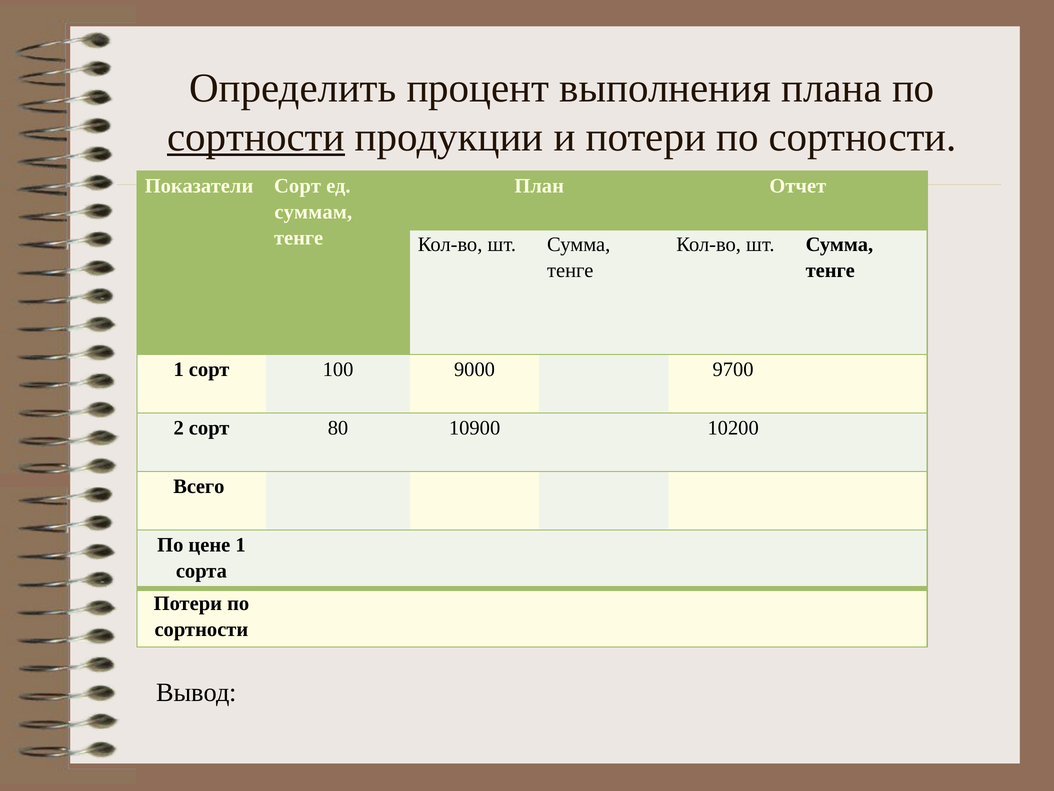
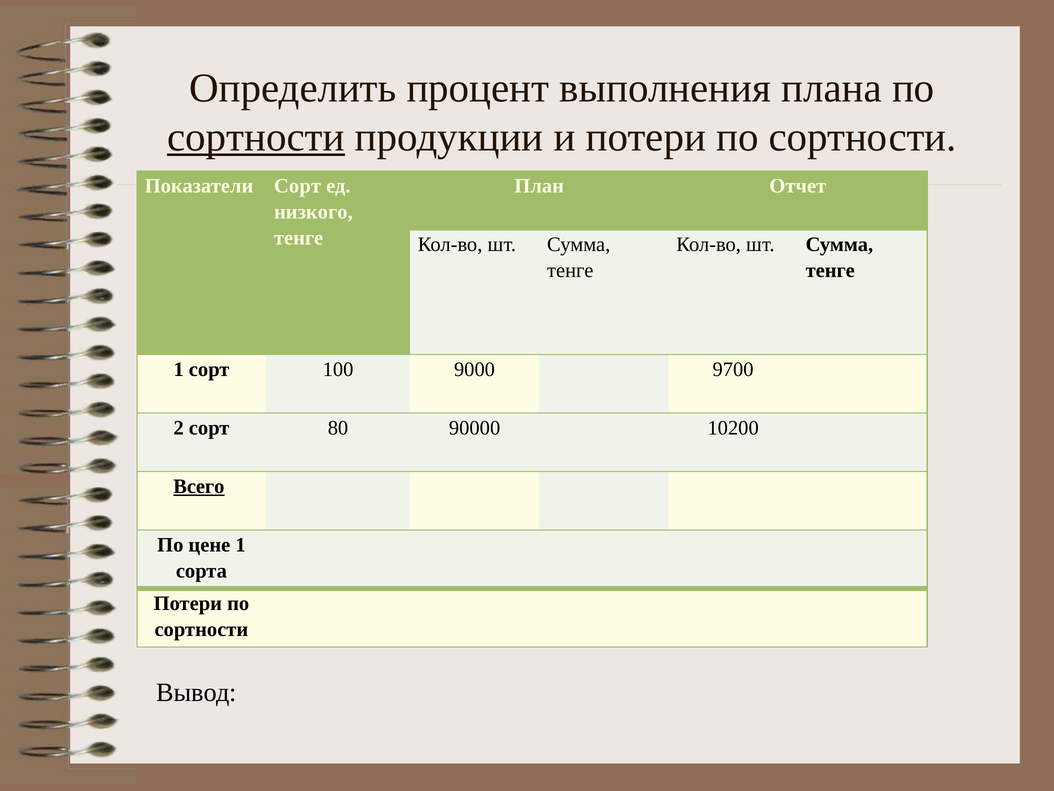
суммам: суммам -> низкого (313, 212)
10900: 10900 -> 90000 (475, 428)
Всего underline: none -> present (199, 486)
